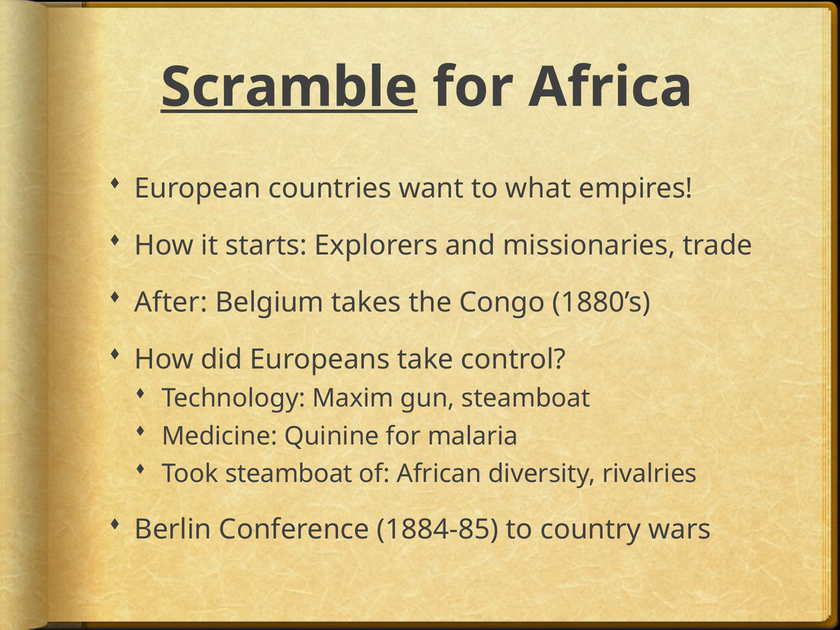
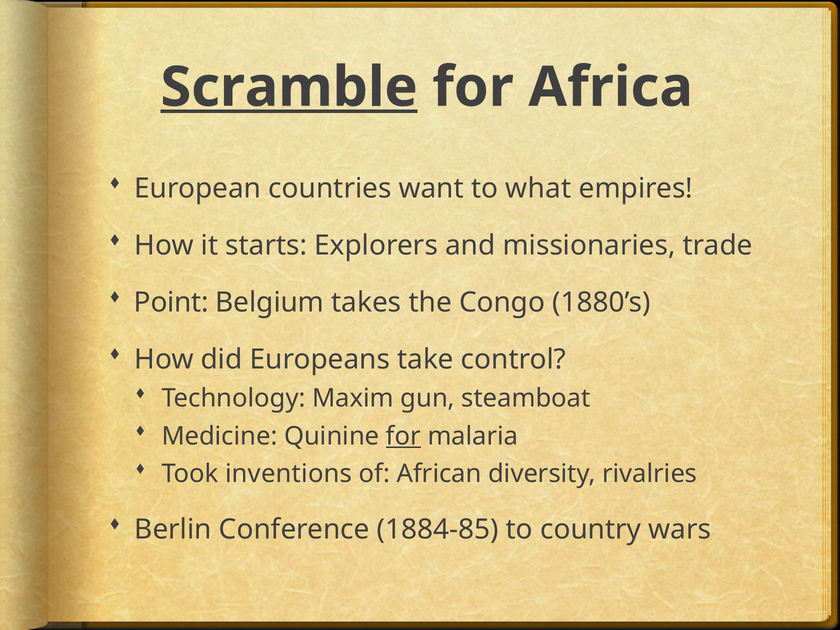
After: After -> Point (171, 302)
for underline: none -> present (403, 436)
Took steamboat: steamboat -> inventions (289, 474)
